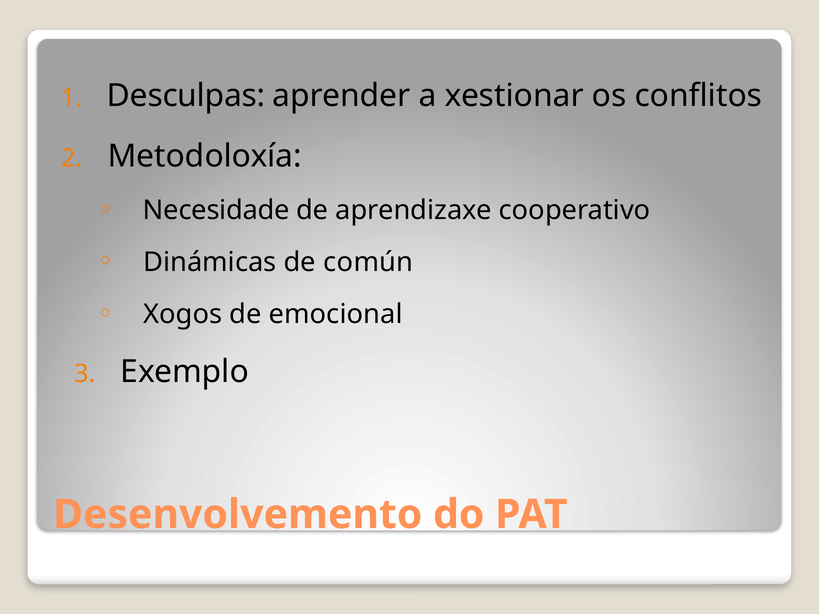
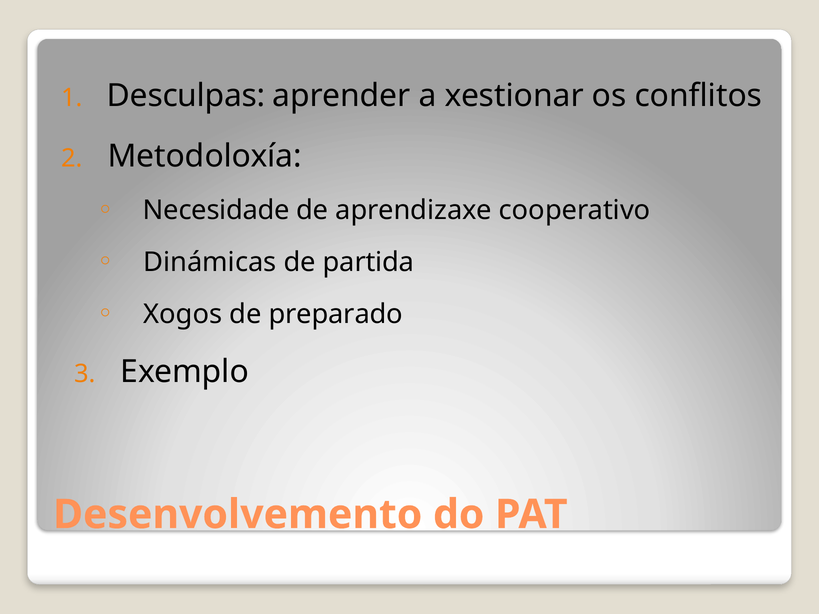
común: común -> partida (369, 262)
emocional: emocional -> preparado (336, 314)
